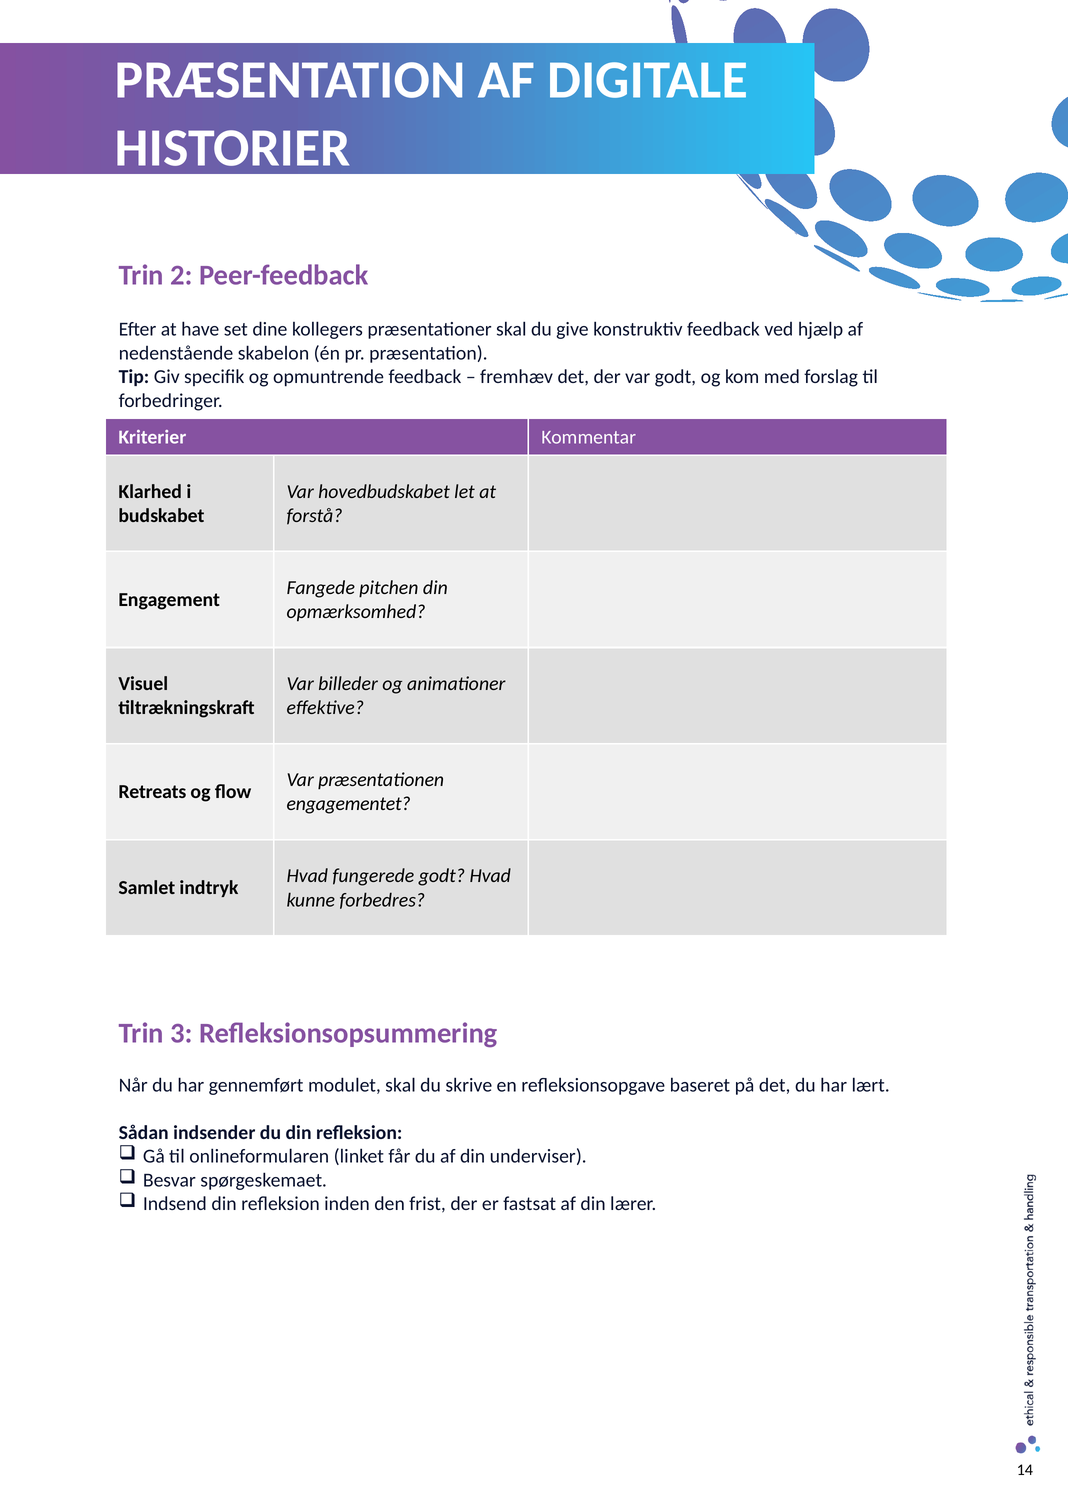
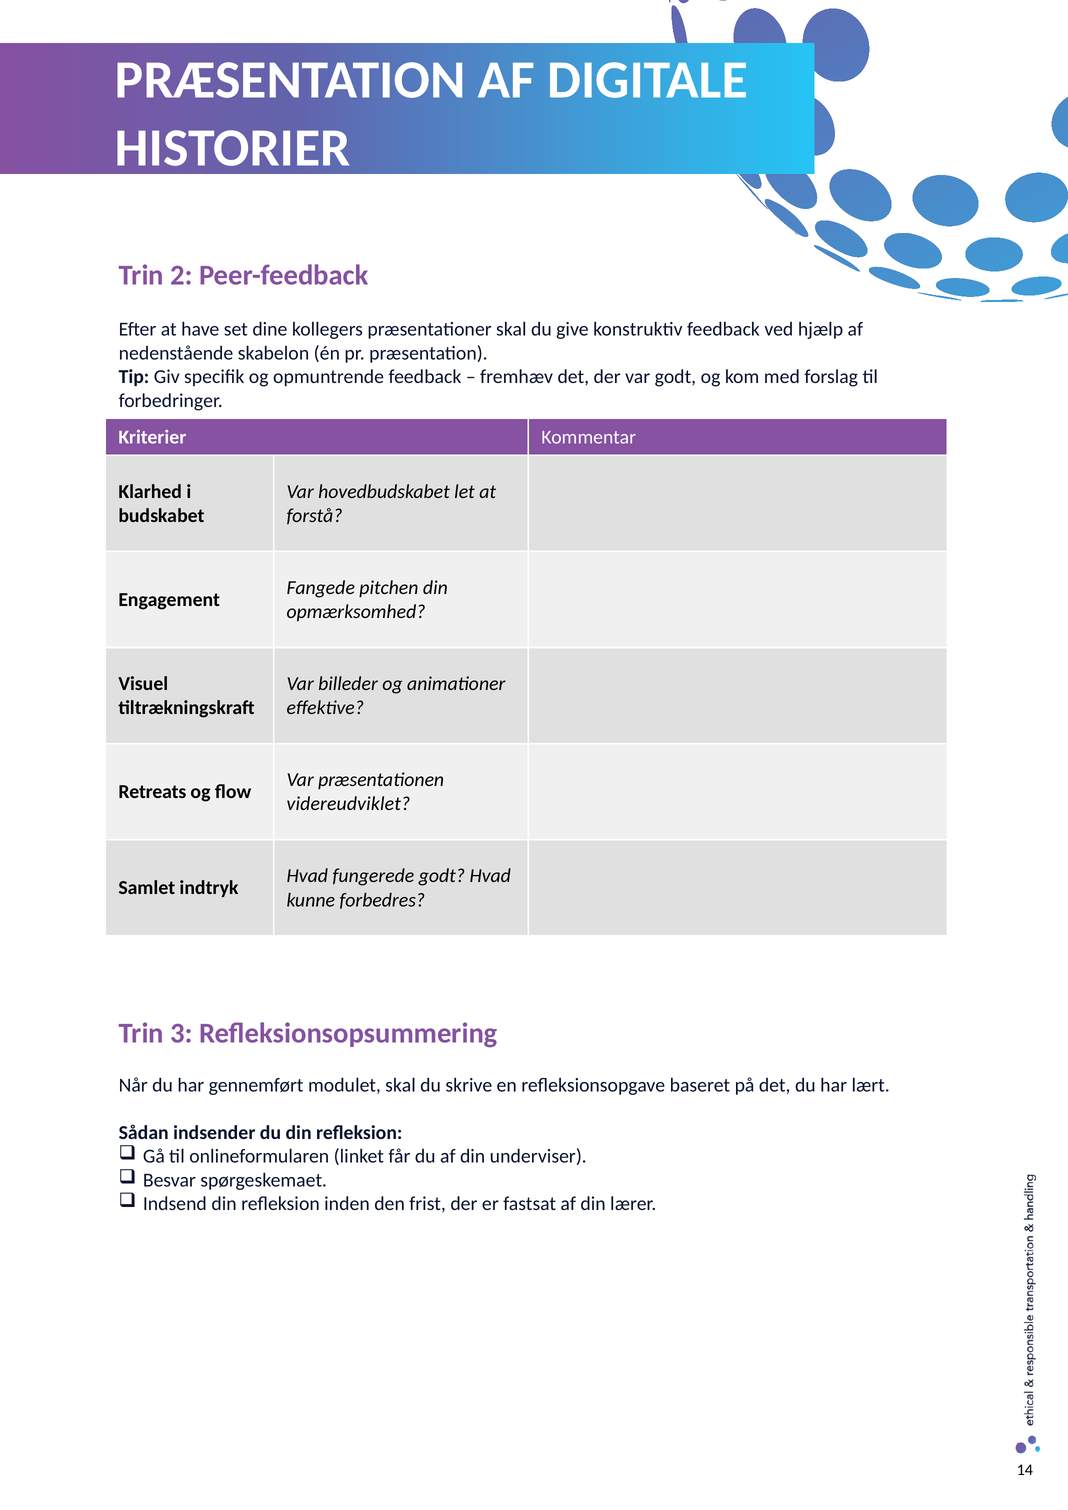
engagementet: engagementet -> videreudviklet (348, 804)
